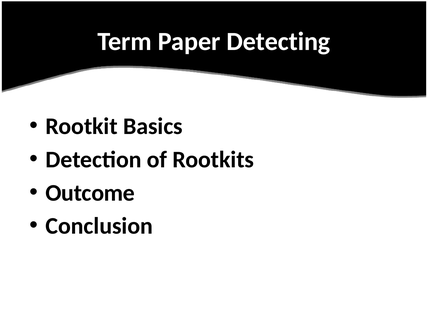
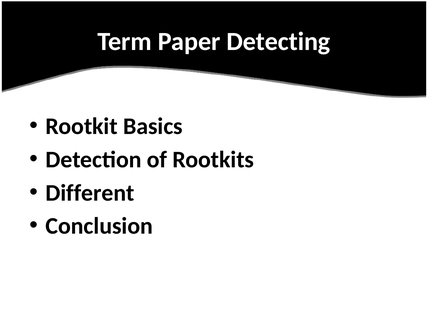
Outcome: Outcome -> Different (90, 193)
